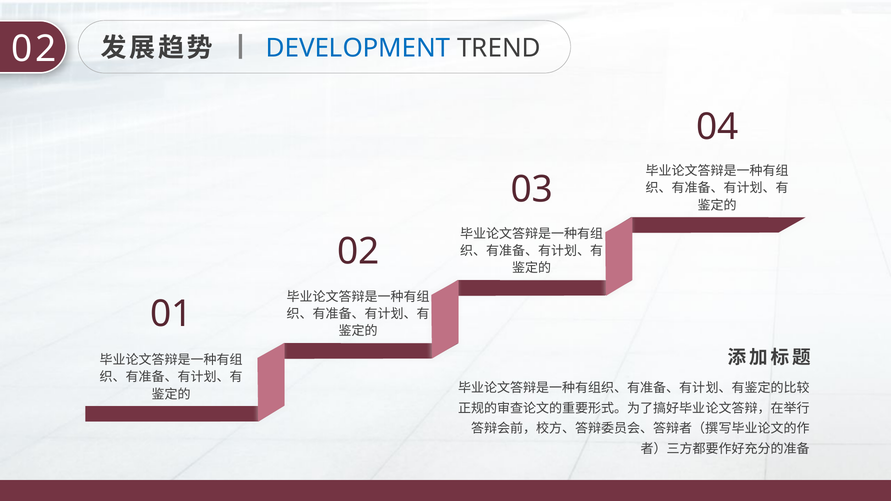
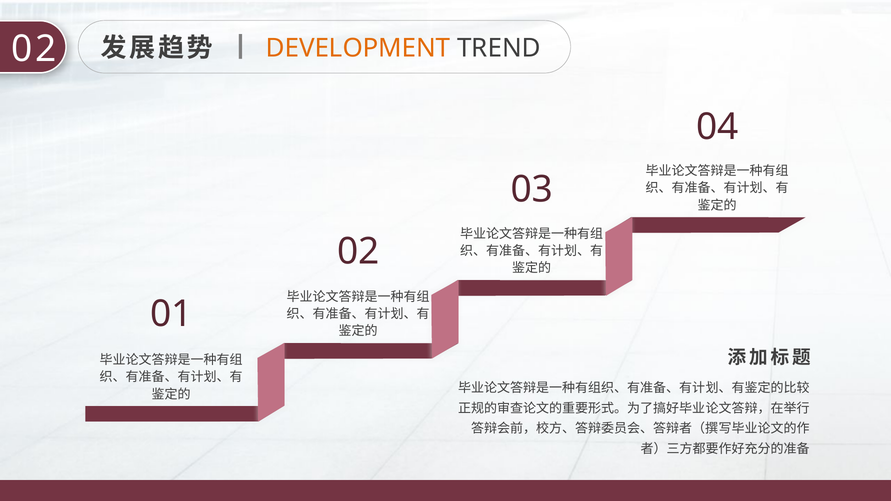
DEVELOPMENT colour: blue -> orange (358, 48)
